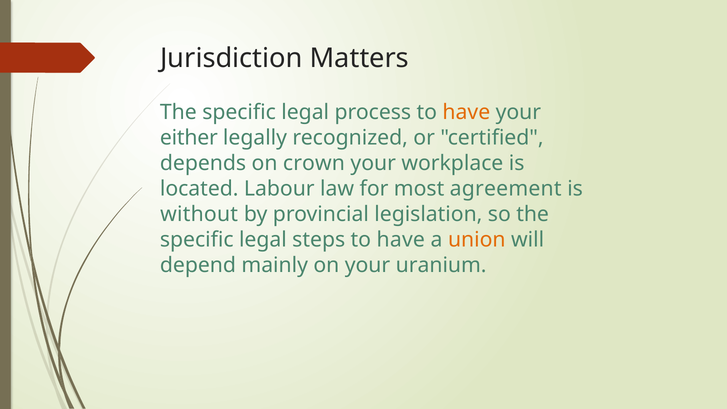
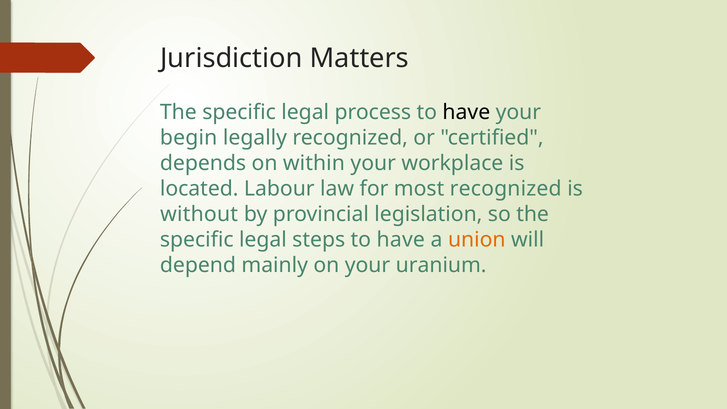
have colour: orange -> black (466, 112)
either: either -> begin (189, 138)
crown: crown -> within (314, 163)
most agreement: agreement -> recognized (506, 189)
